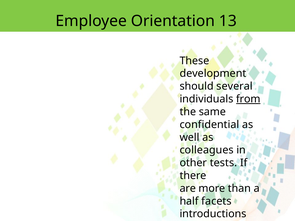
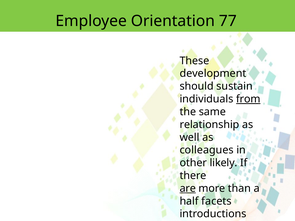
13: 13 -> 77 (228, 21)
several: several -> sustain (235, 86)
confidential: confidential -> relationship (209, 125)
tests: tests -> likely (224, 163)
are underline: none -> present (188, 189)
